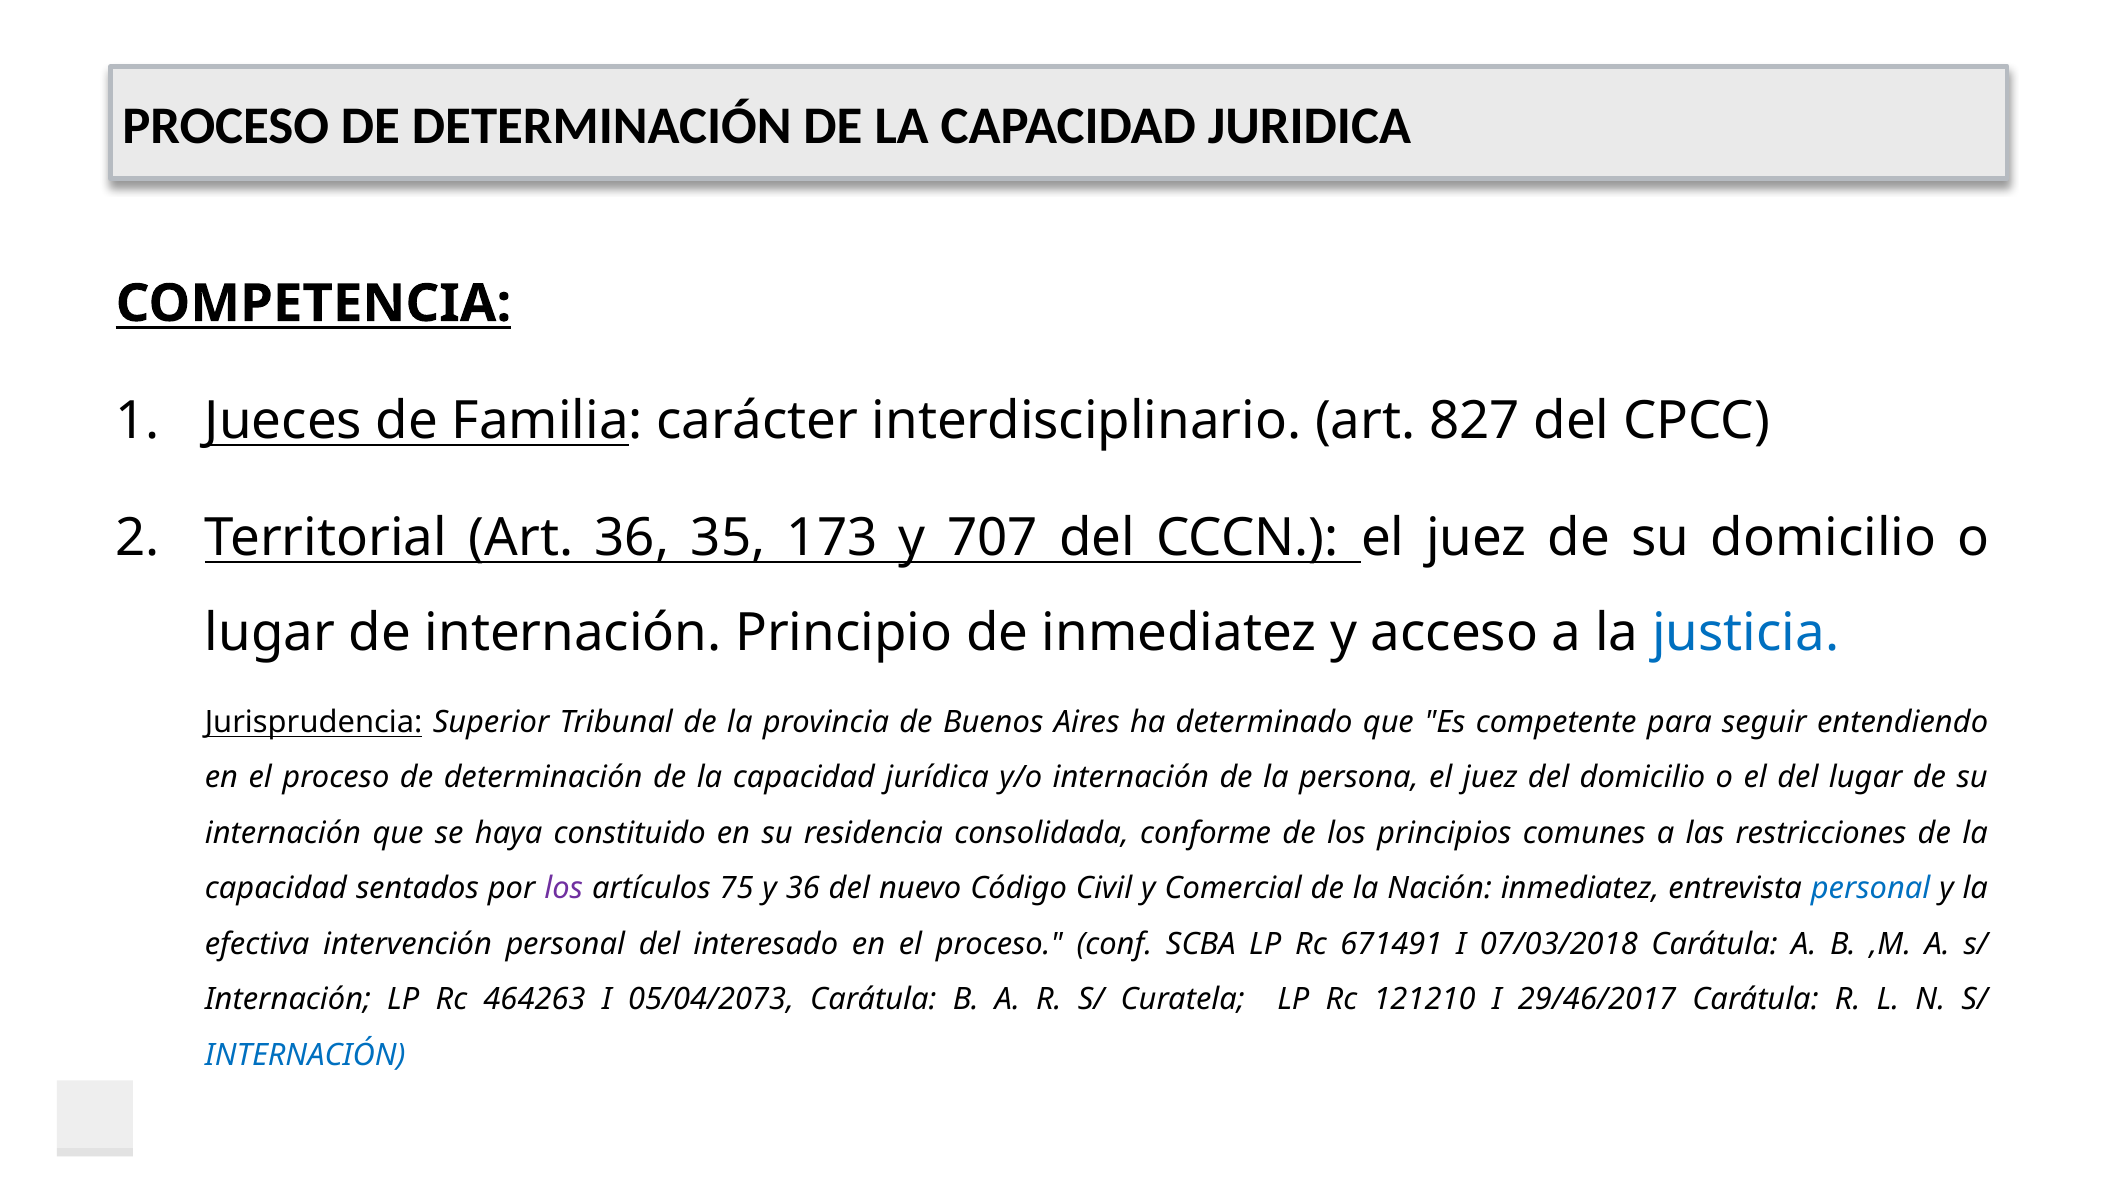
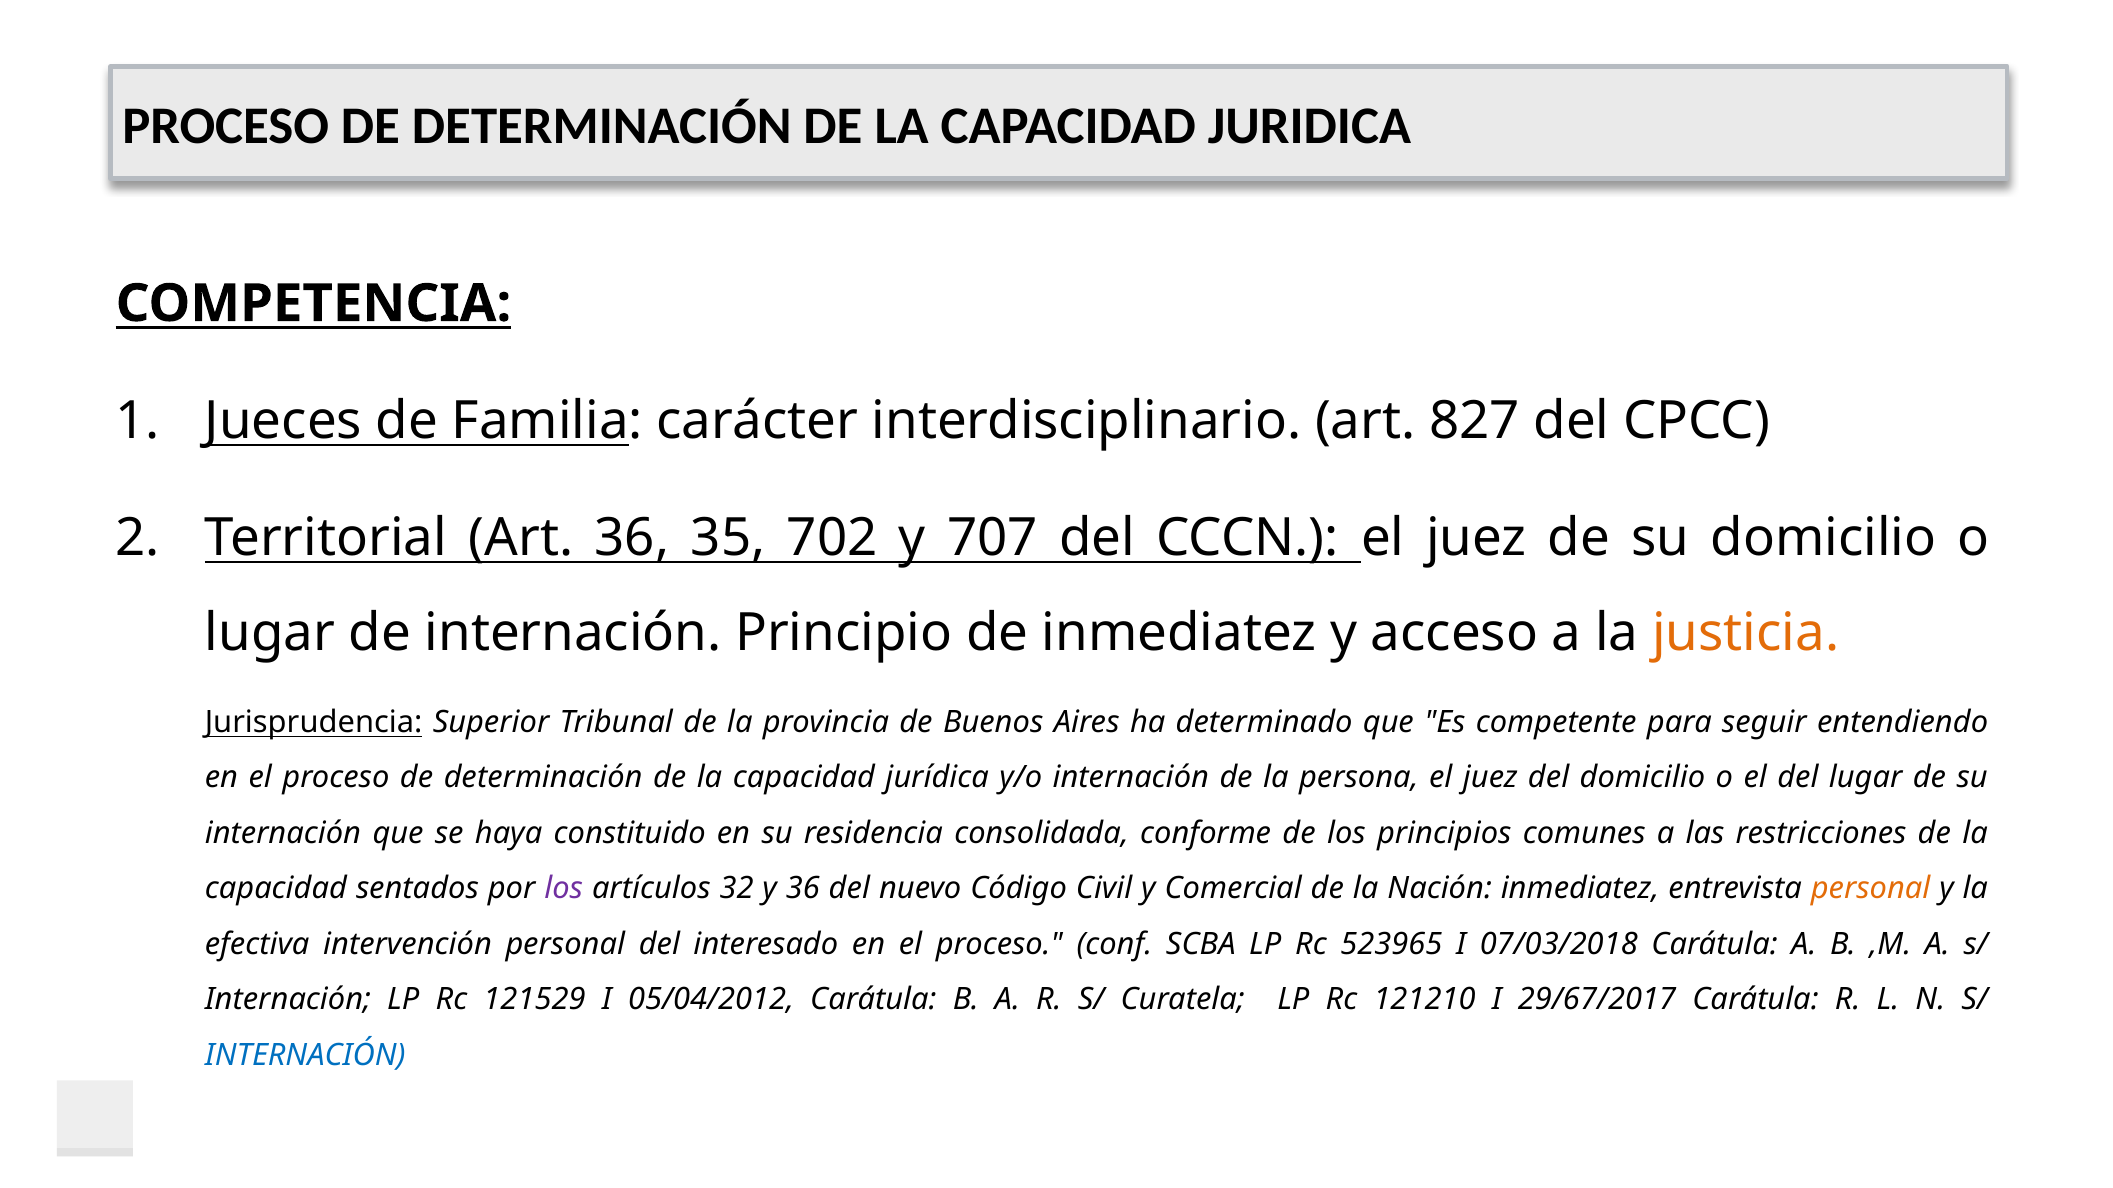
173: 173 -> 702 (832, 538)
justicia colour: blue -> orange (1746, 633)
75: 75 -> 32 (737, 889)
personal colour: blue -> orange (1871, 889)
671491: 671491 -> 523965 (1391, 944)
464263: 464263 -> 121529 (535, 1000)
05/04/2073: 05/04/2073 -> 05/04/2012 (711, 1000)
29/46/2017: 29/46/2017 -> 29/67/2017 (1597, 1000)
